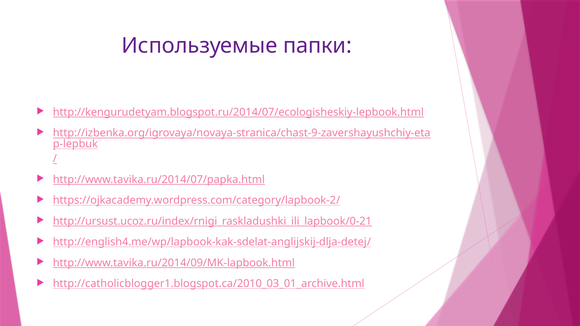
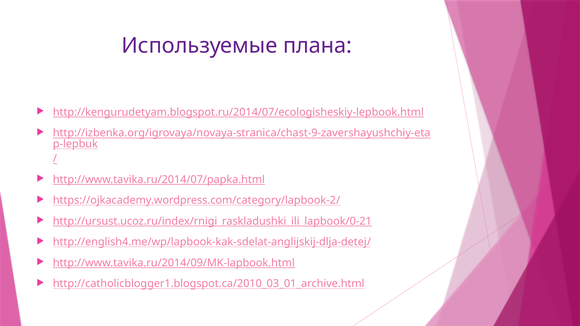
папки: папки -> плана (317, 46)
